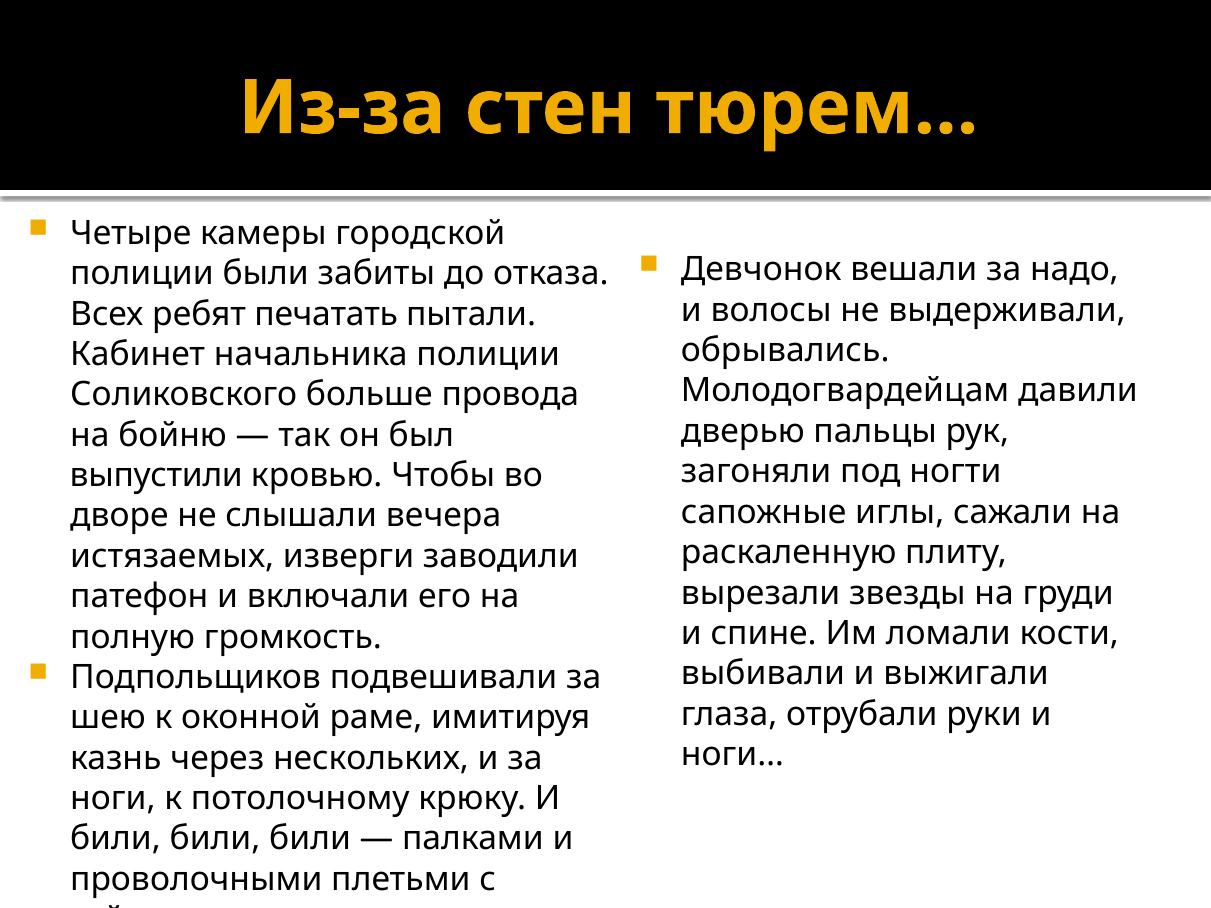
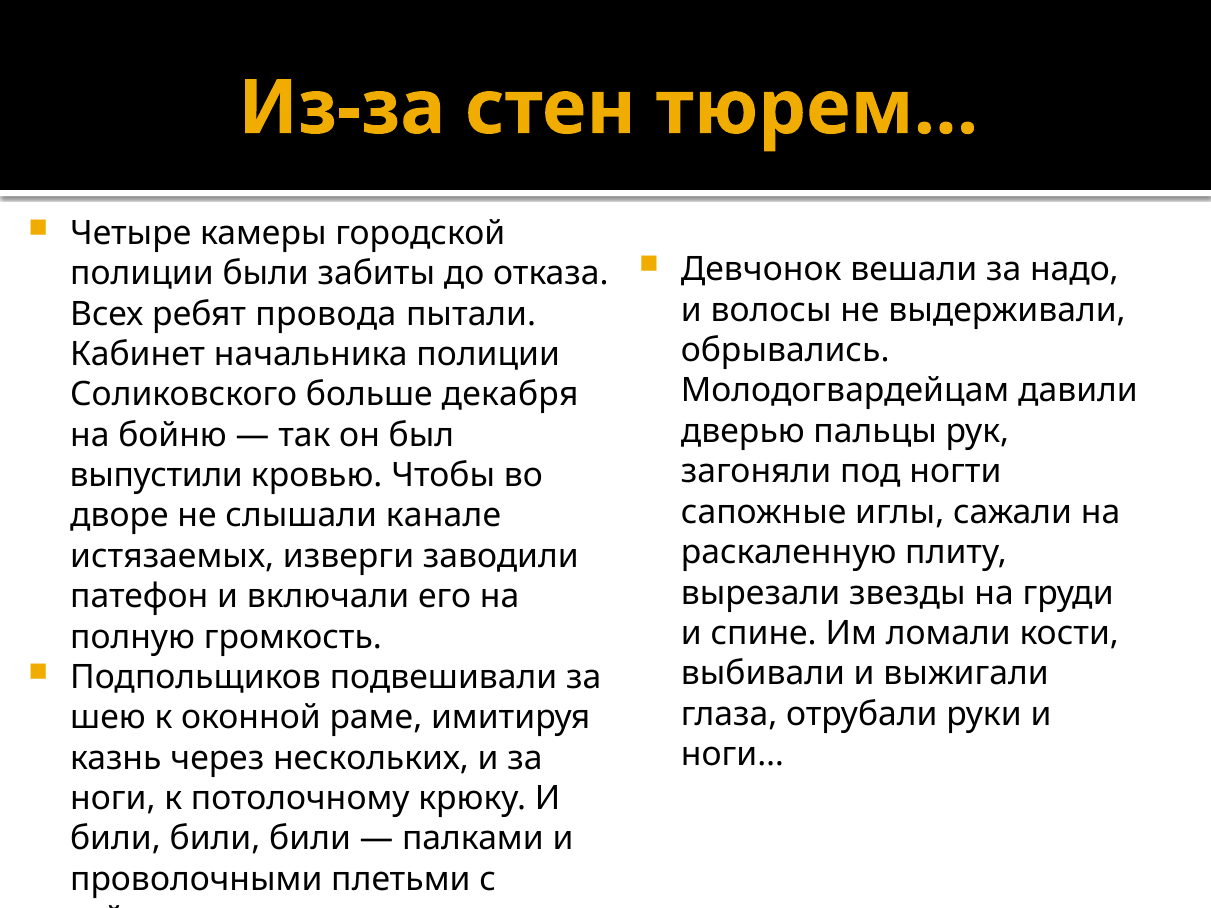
печатать: печатать -> провода (326, 314)
провода: провода -> декабря (510, 395)
вечера: вечера -> канале (443, 516)
